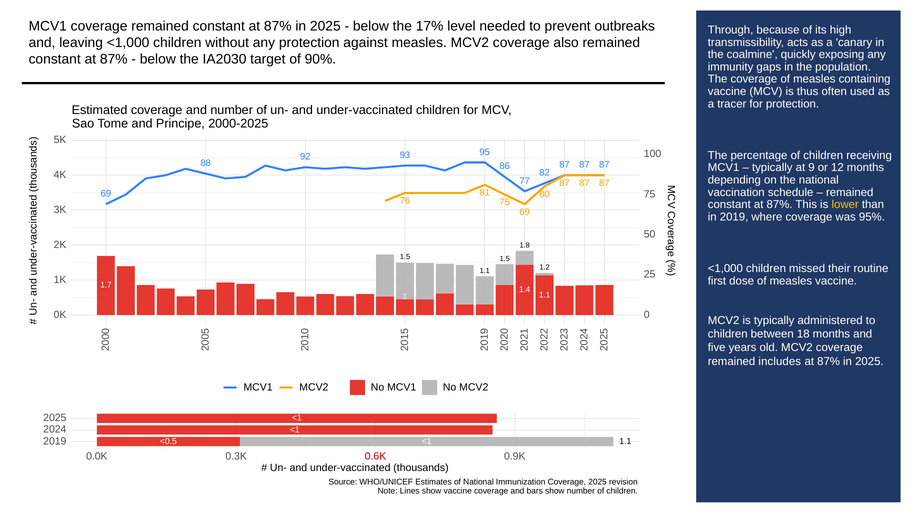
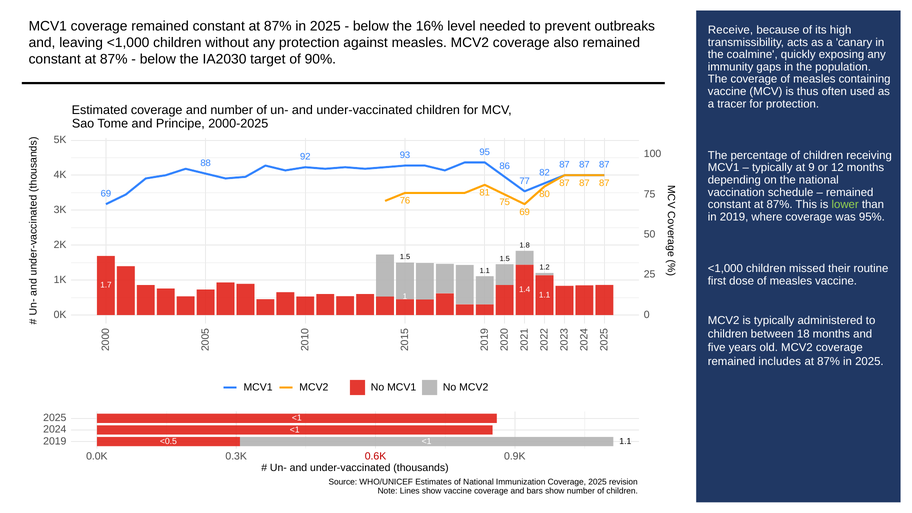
17%: 17% -> 16% (430, 26)
Through: Through -> Receive (731, 30)
lower colour: yellow -> light green (845, 205)
